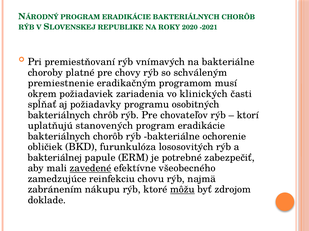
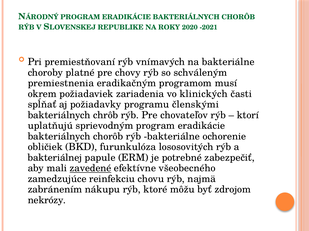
premiestnenie: premiestnenie -> premiestnenia (61, 84)
osobitných: osobitných -> členskými (196, 105)
stanovených: stanovených -> sprievodným (104, 126)
môžu underline: present -> none (182, 190)
doklade: doklade -> nekrózy (47, 201)
